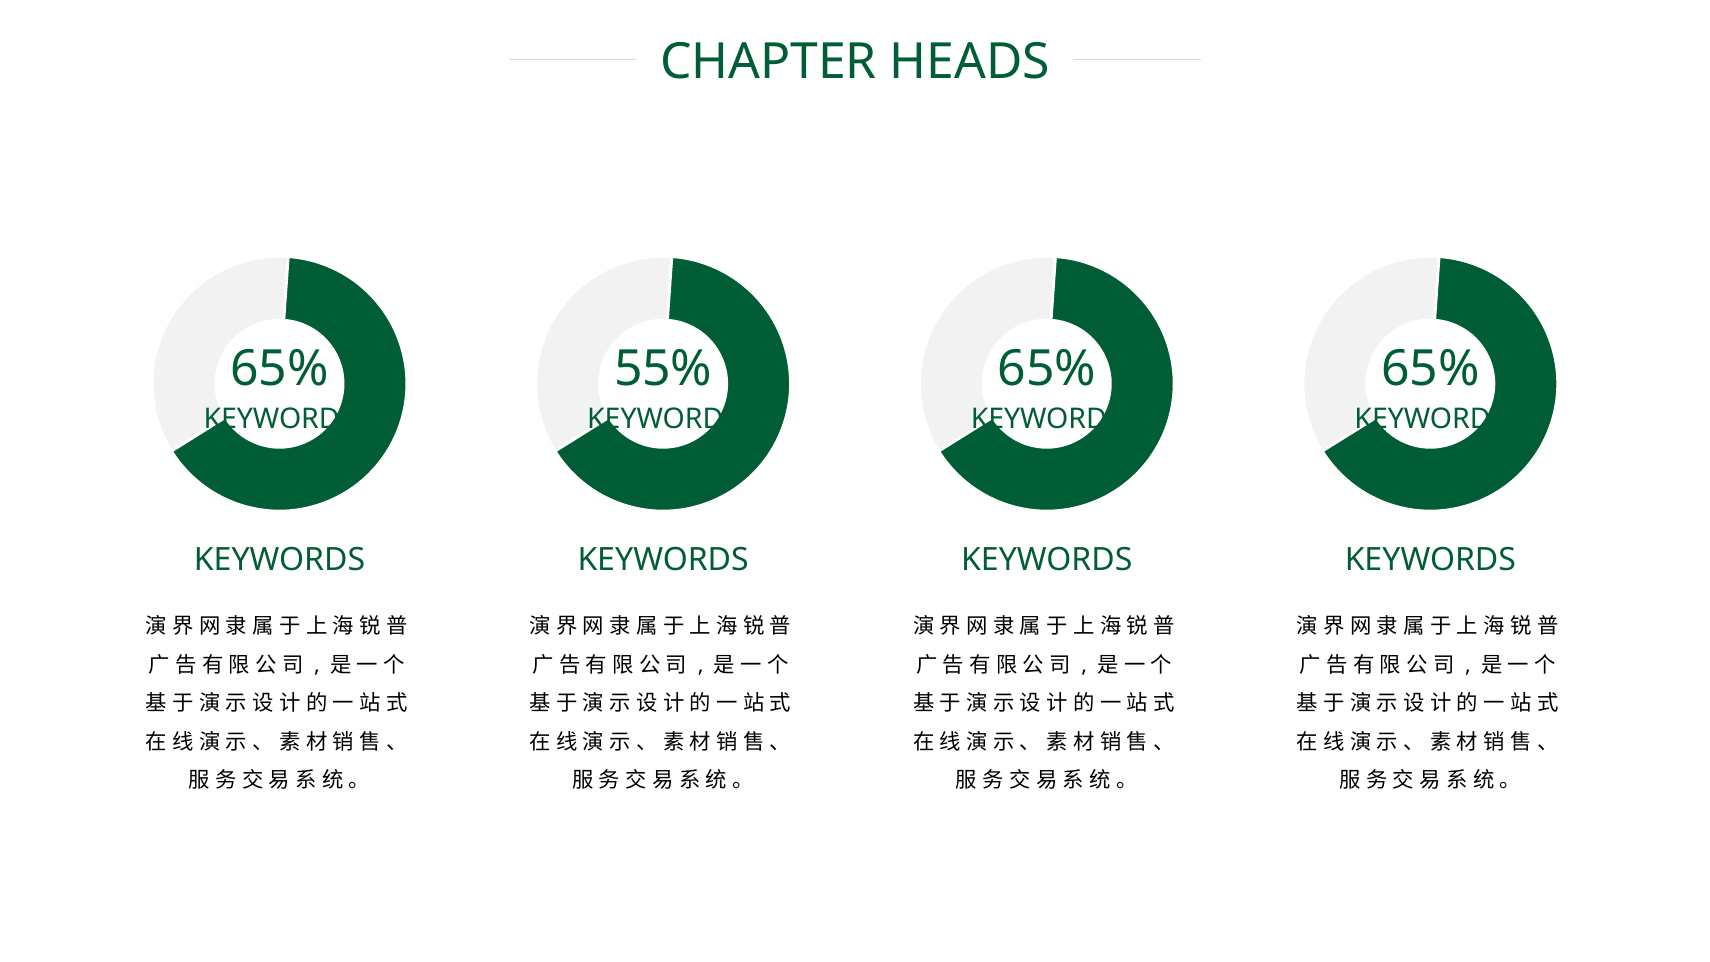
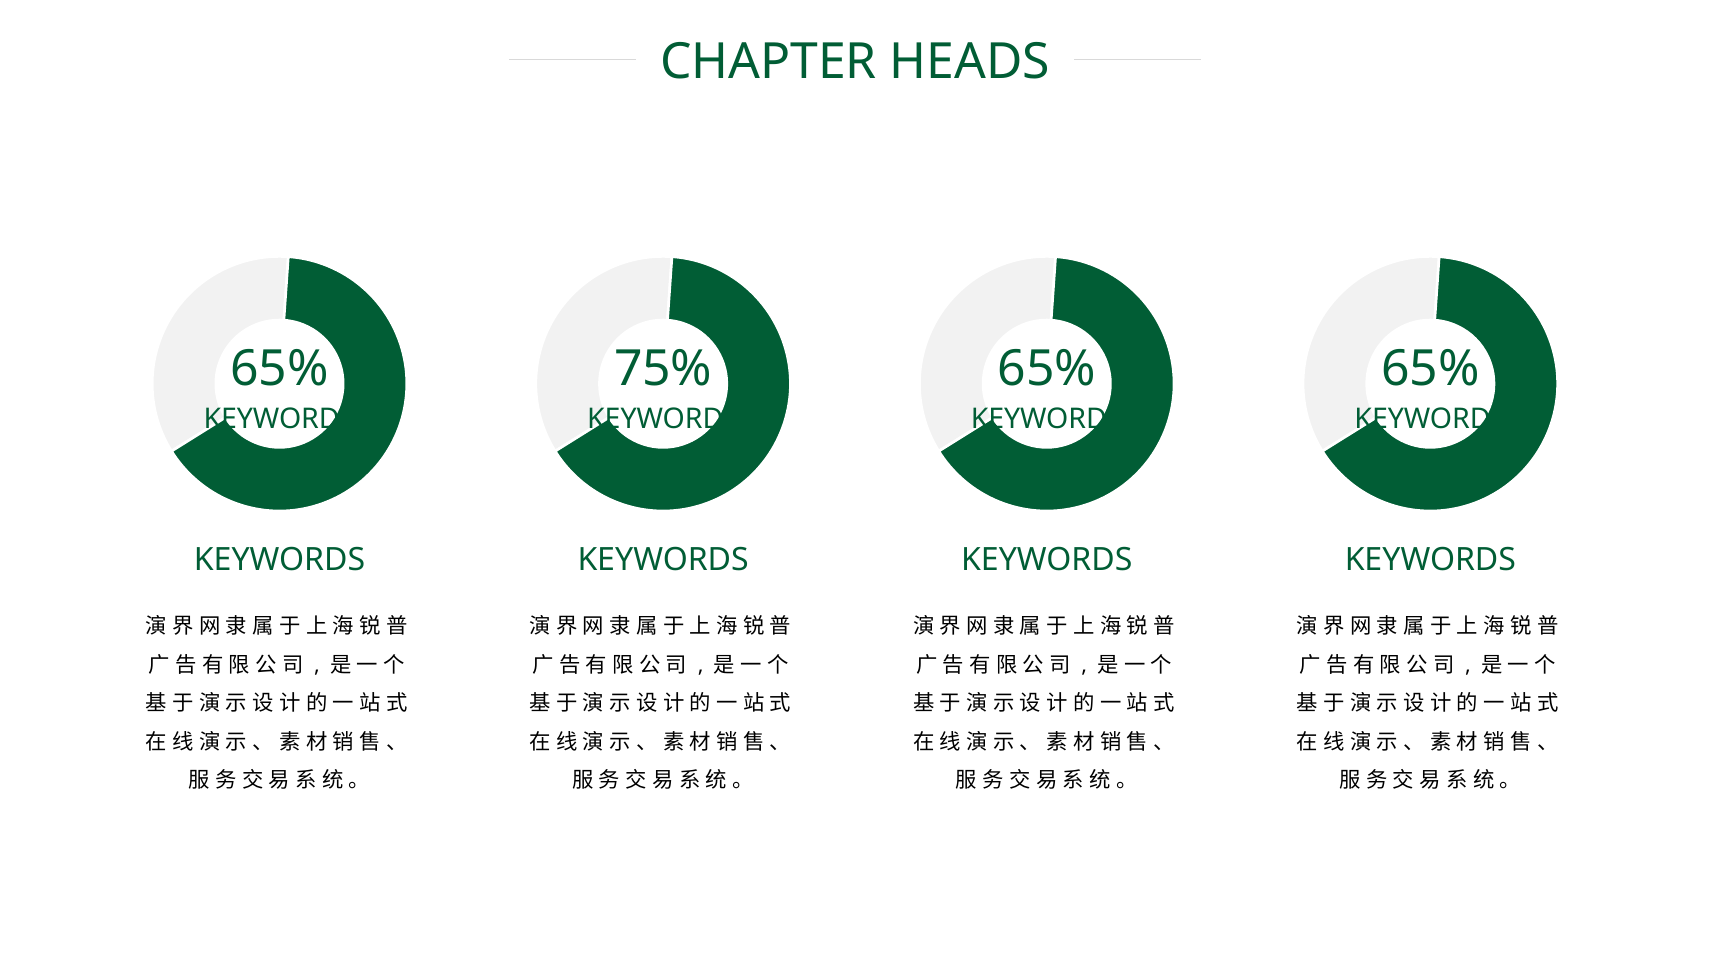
55%: 55% -> 75% (663, 369)
